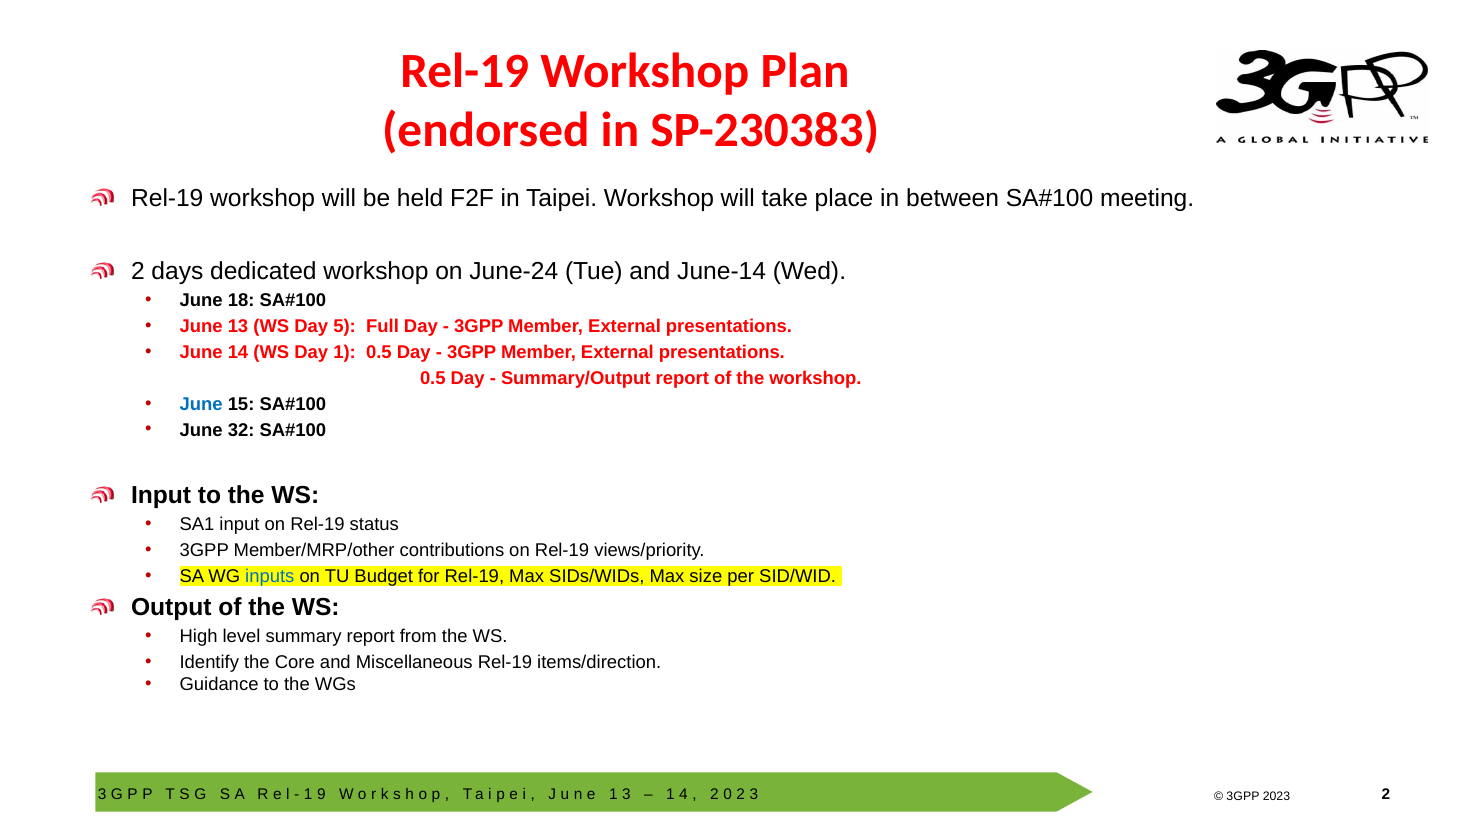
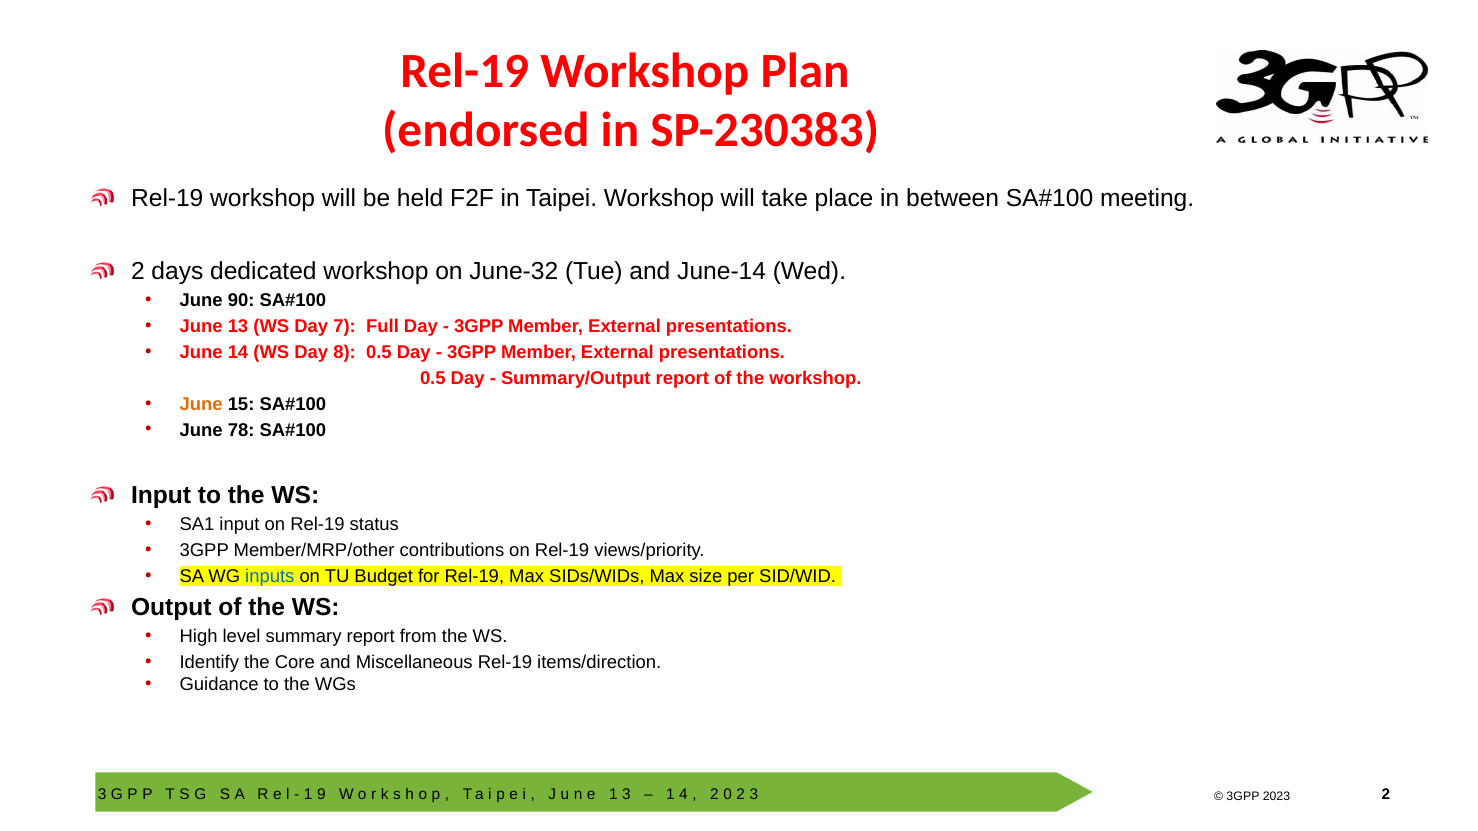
June-24: June-24 -> June-32 (514, 272)
18: 18 -> 90 (241, 301)
5: 5 -> 7 (345, 327)
Day 1: 1 -> 8 (345, 352)
June colour: blue -> orange (201, 404)
32: 32 -> 78 (241, 430)
